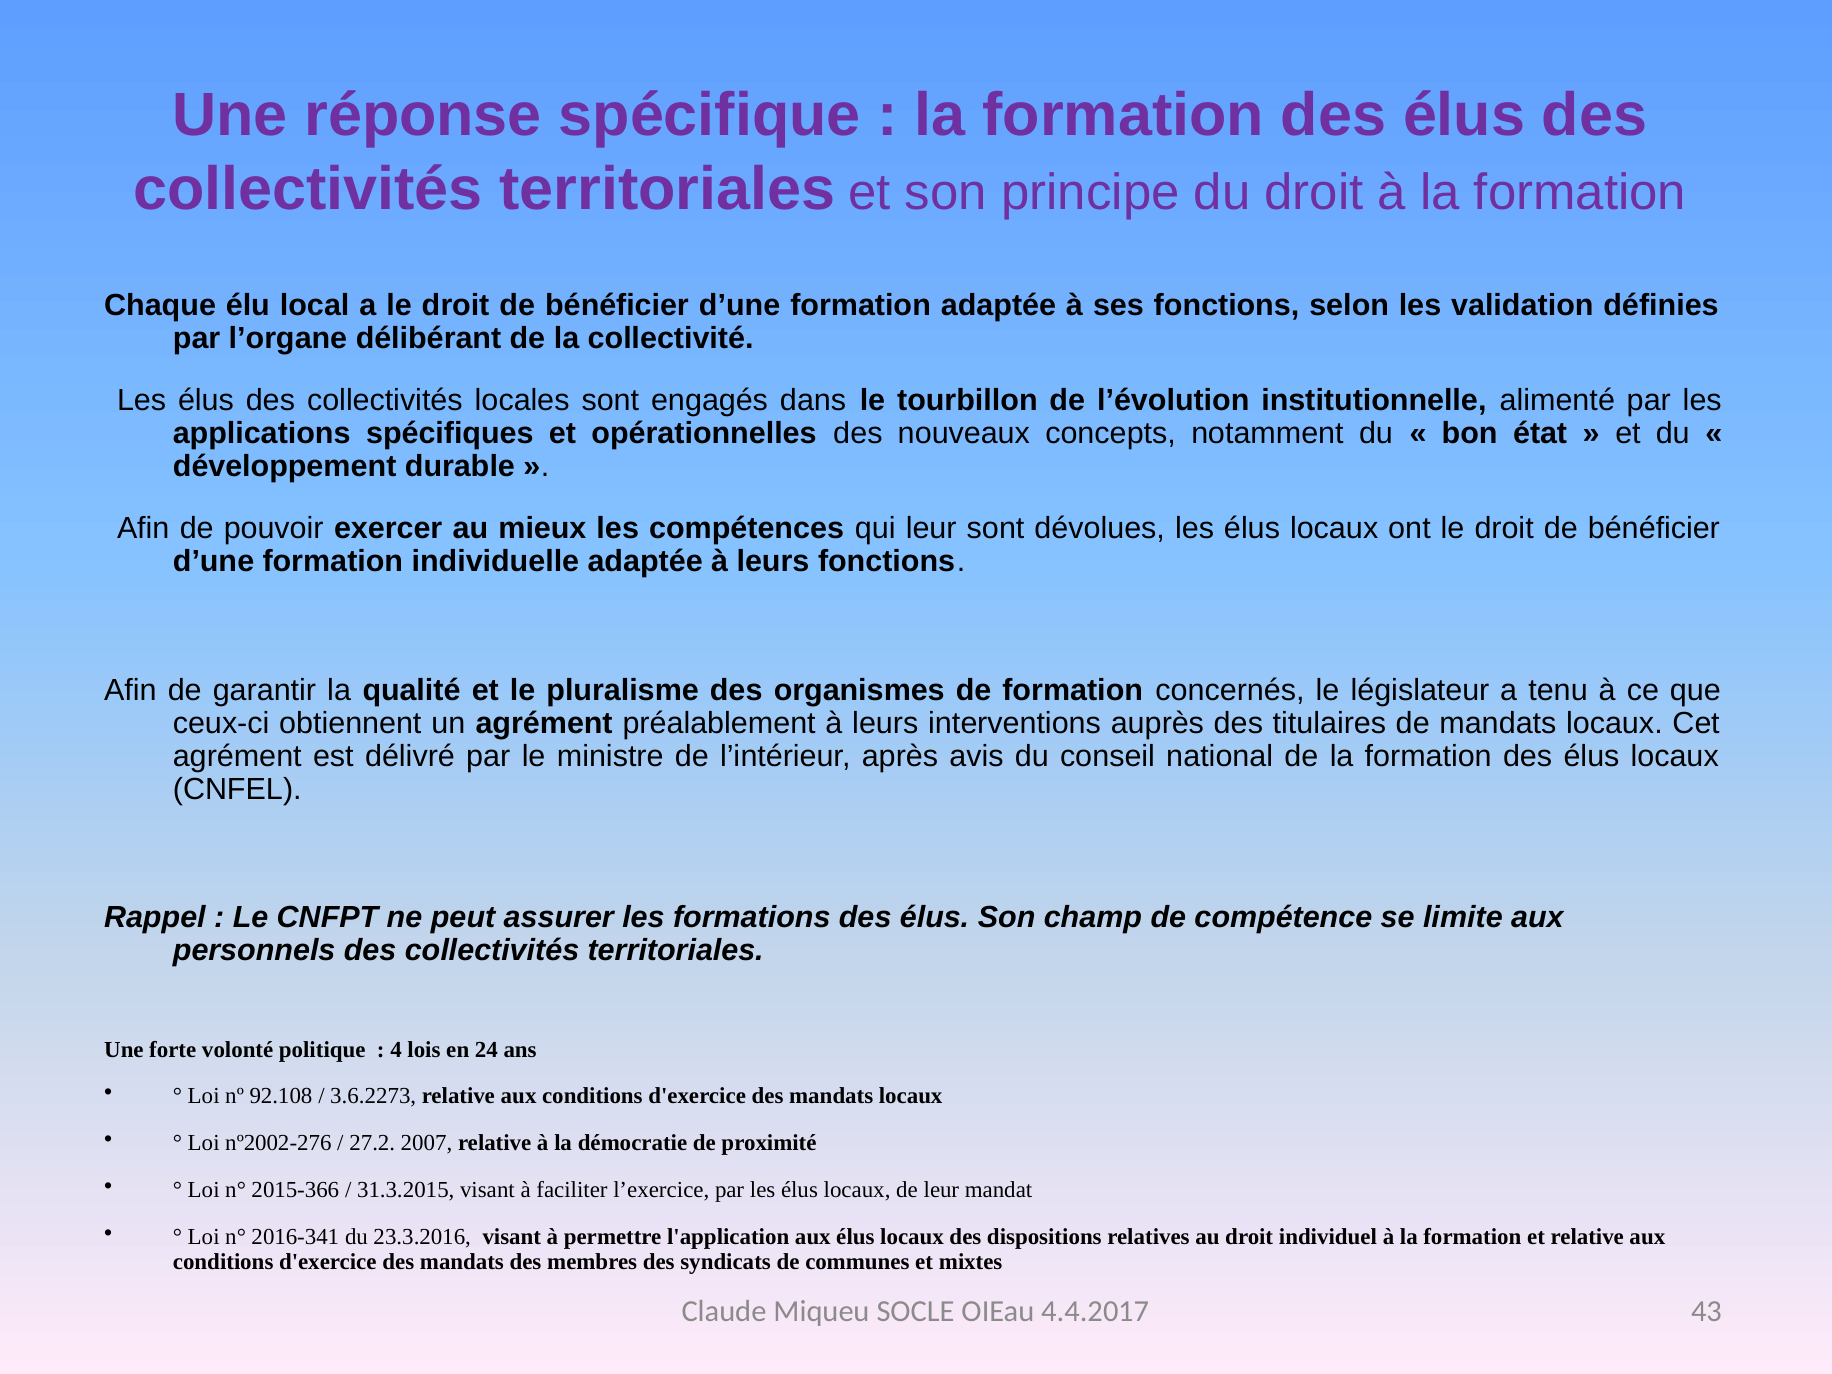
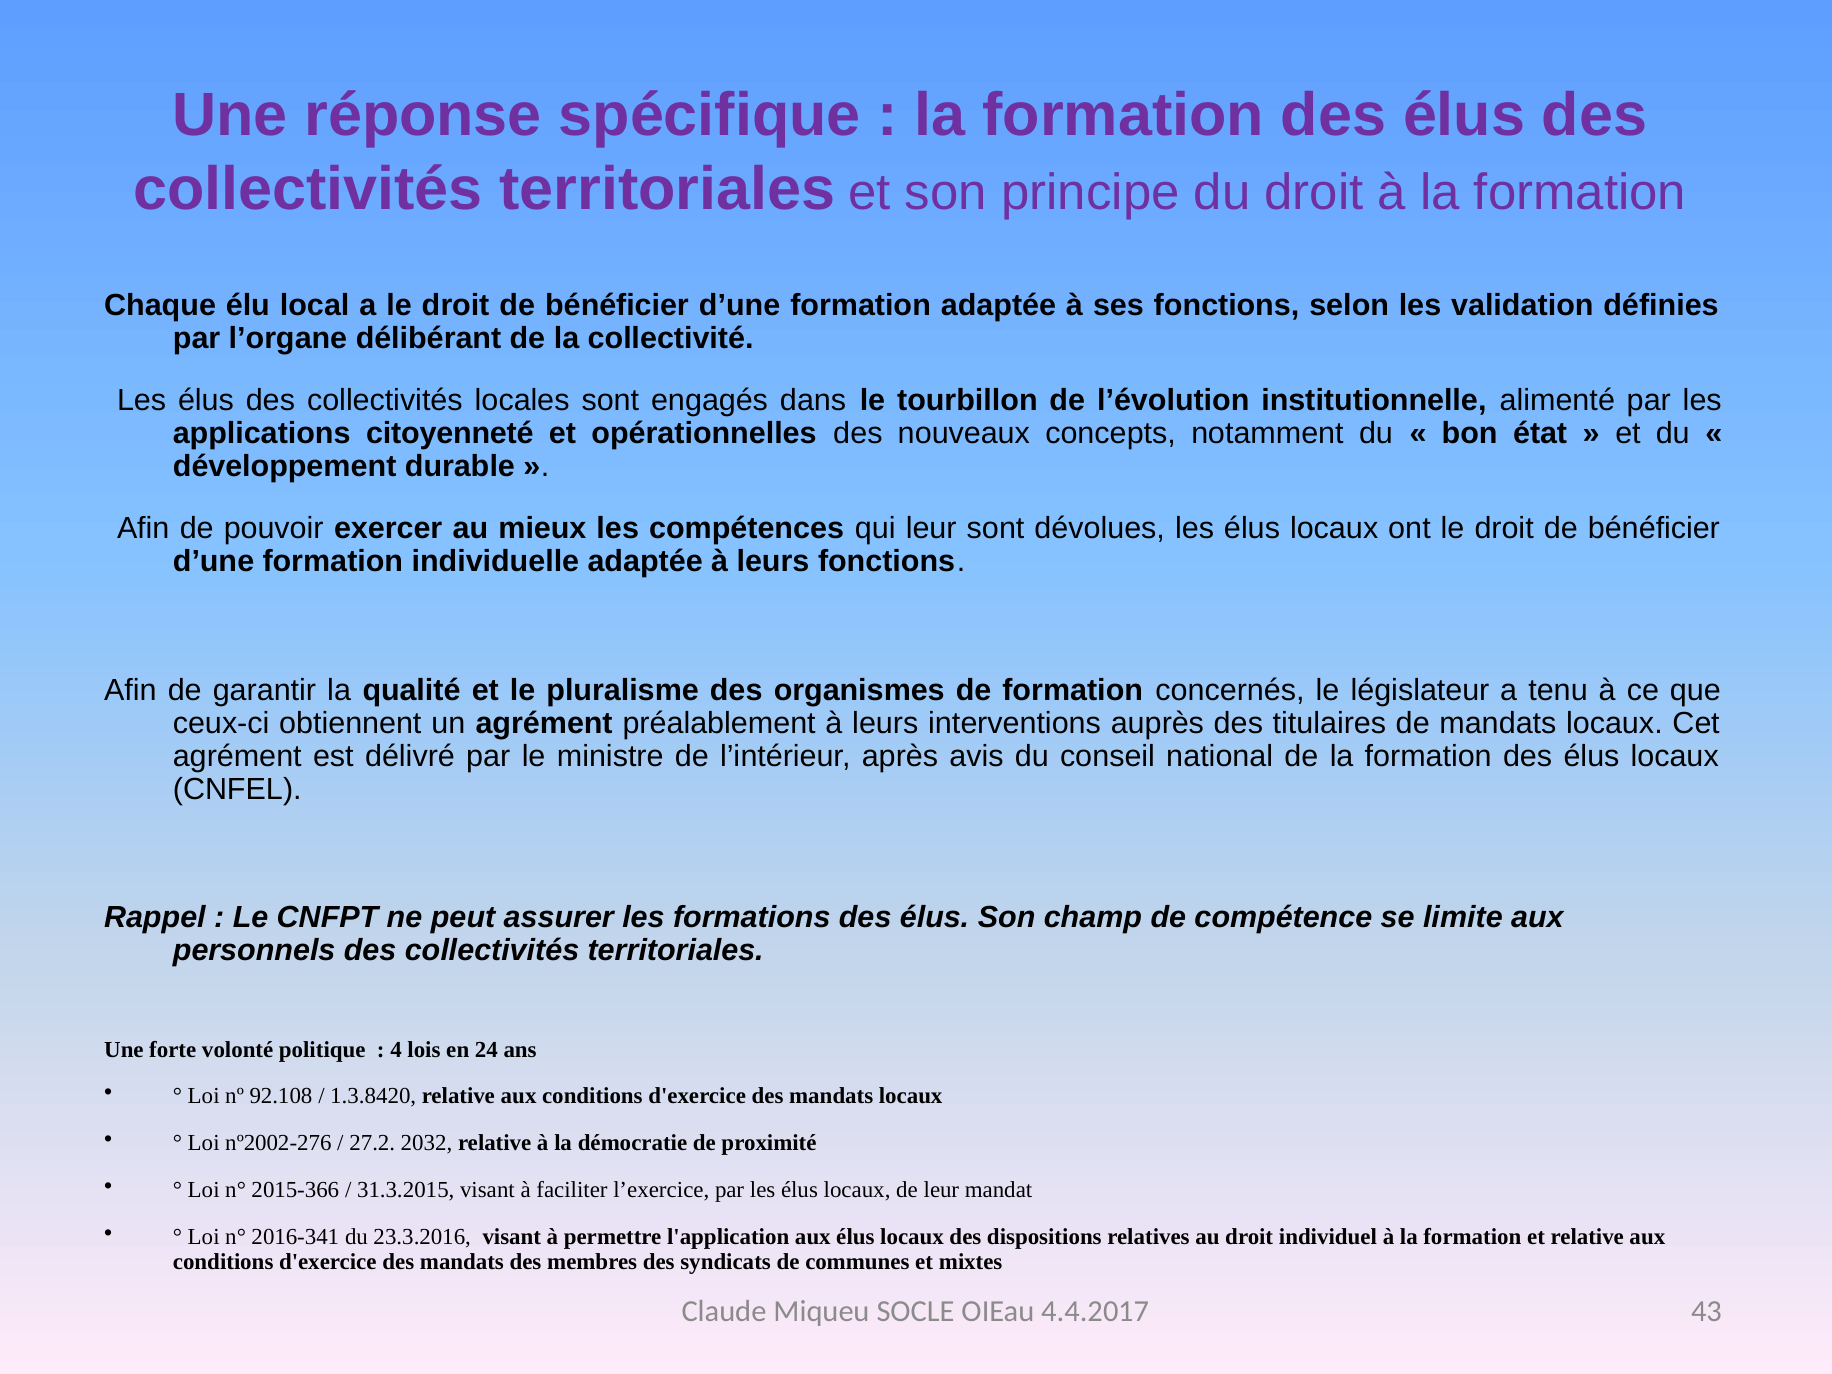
spécifiques: spécifiques -> citoyenneté (450, 434)
3.6.2273: 3.6.2273 -> 1.3.8420 (373, 1096)
2007: 2007 -> 2032 (426, 1143)
